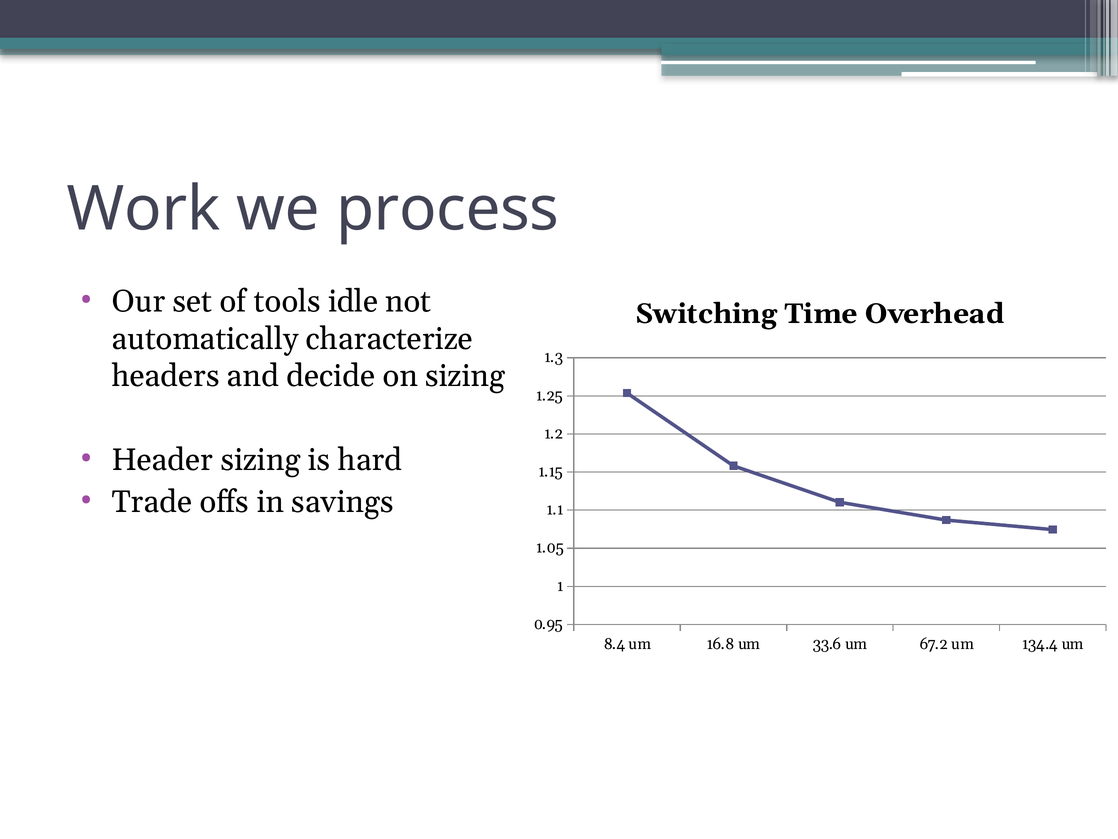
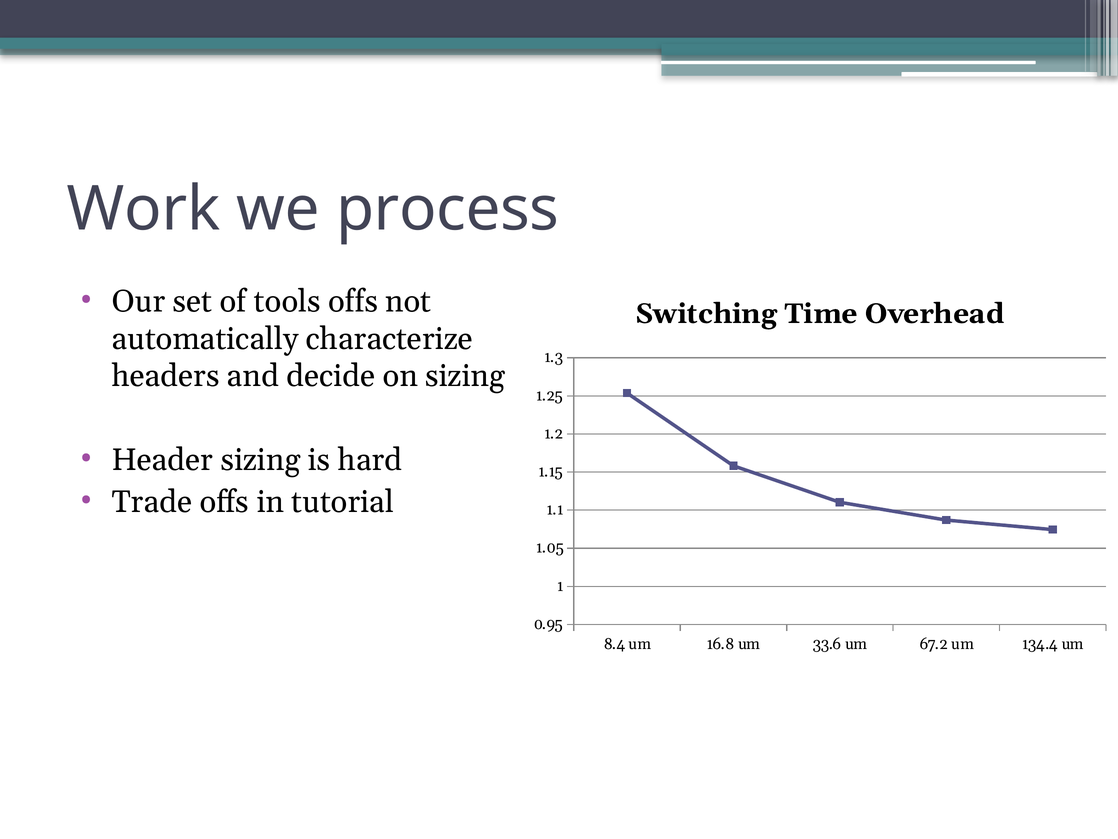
tools idle: idle -> offs (353, 301)
savings: savings -> tutorial (343, 502)
